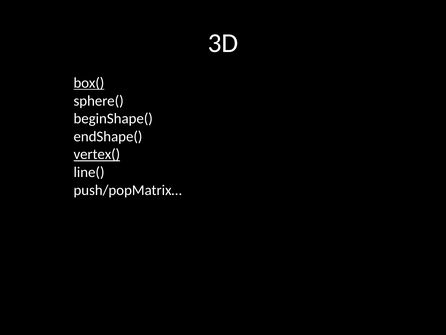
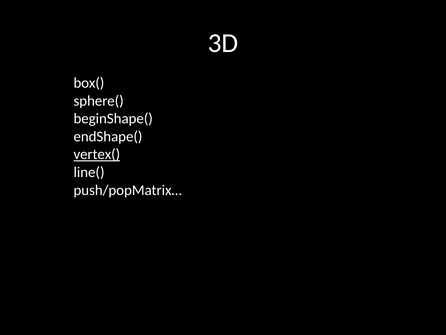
box( underline: present -> none (89, 83)
